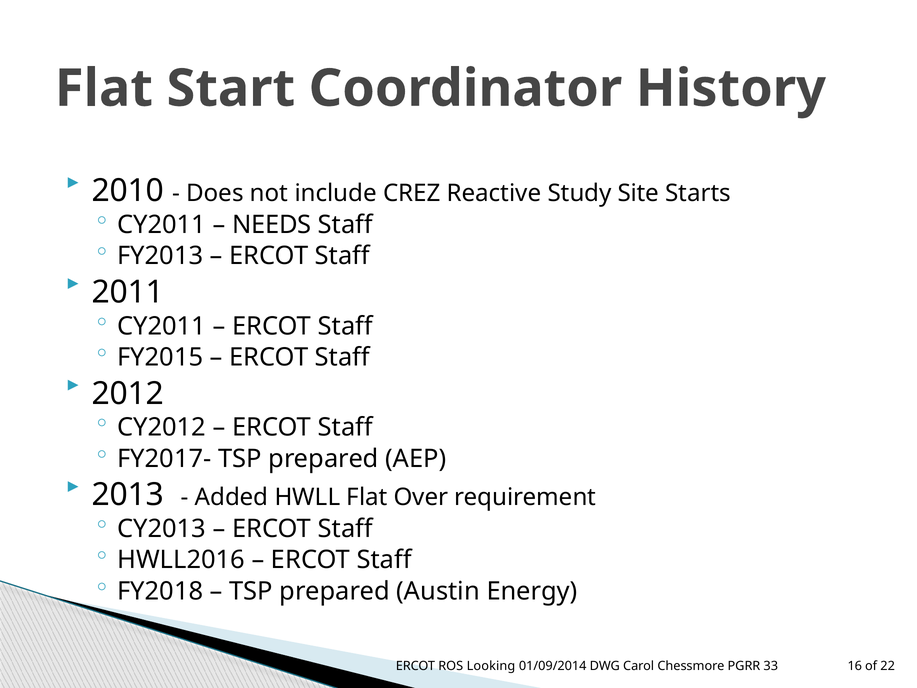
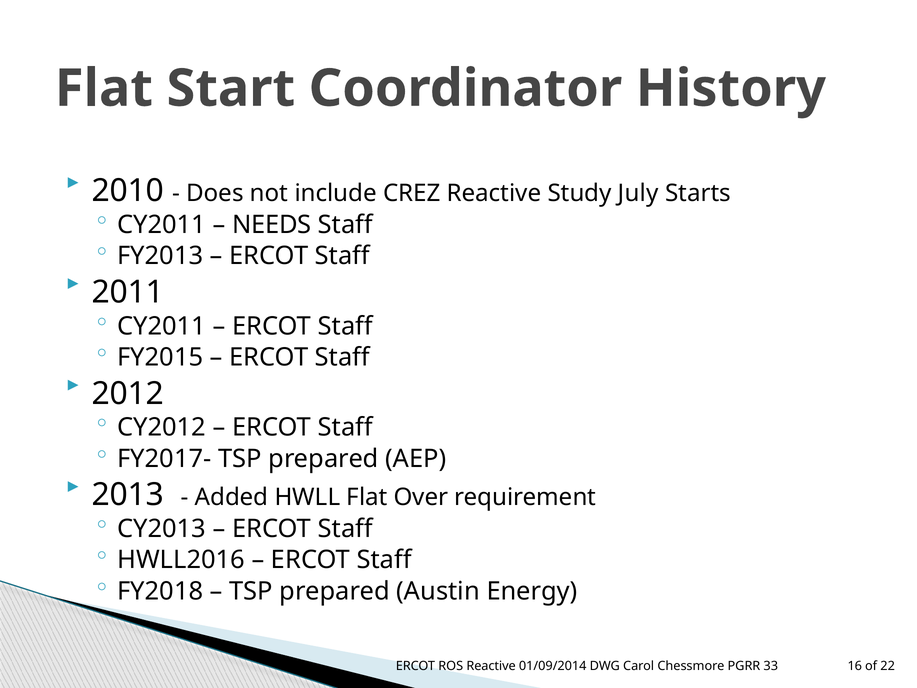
Site: Site -> July (638, 193)
ROS Looking: Looking -> Reactive (491, 666)
